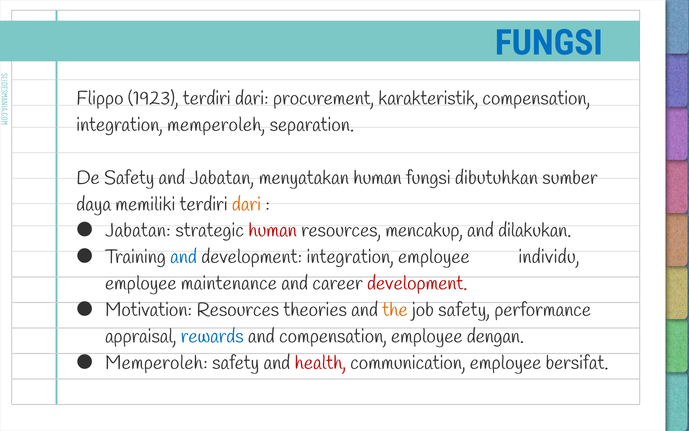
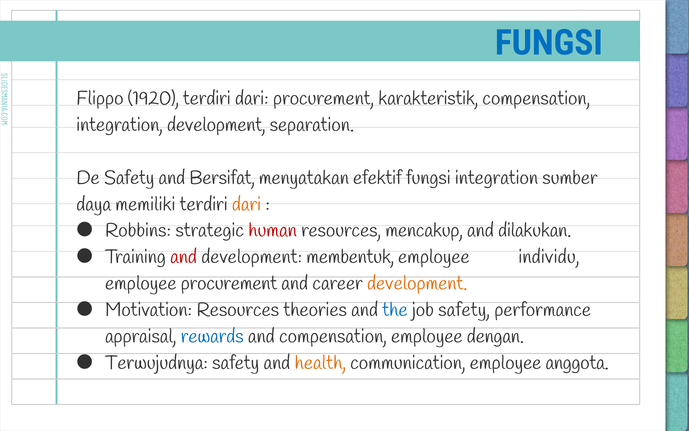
1923: 1923 -> 1920 (153, 98)
integration memperoleh: memperoleh -> development (216, 125)
and Jabatan: Jabatan -> Bersifat (222, 178)
menyatakan human: human -> efektif (377, 178)
fungsi dibutuhkan: dibutuhkan -> integration (496, 178)
Jabatan: Jabatan -> Robbins (138, 230)
and colour: blue -> red (184, 257)
development integration: integration -> membentuk (350, 257)
employee maintenance: maintenance -> procurement (229, 283)
development colour: red -> orange (417, 283)
the colour: orange -> blue (395, 310)
Memperoleh: Memperoleh -> Terwujudnya (157, 363)
health colour: red -> orange (320, 363)
bersifat: bersifat -> anggota (577, 363)
